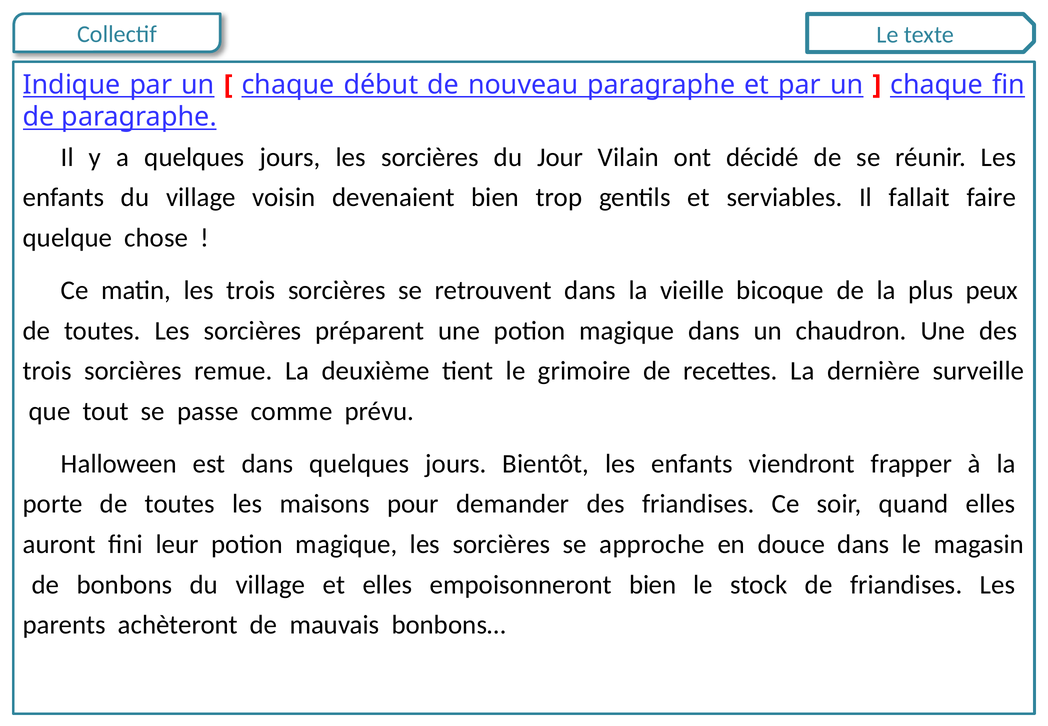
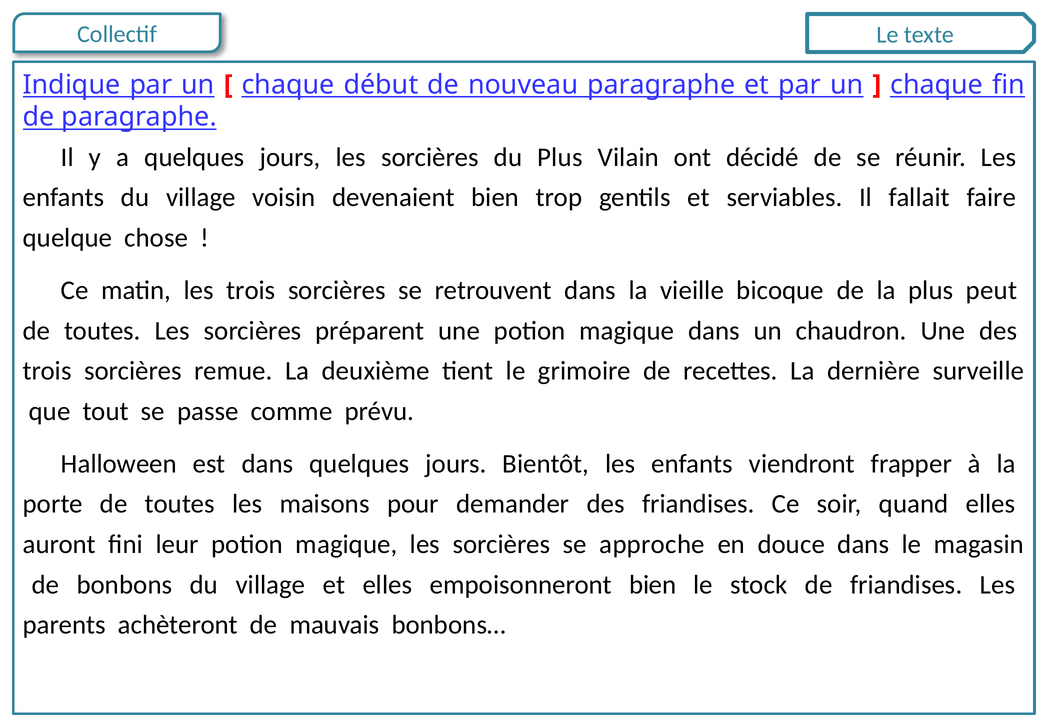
du Jour: Jour -> Plus (560, 157)
peux: peux -> peut (992, 290)
